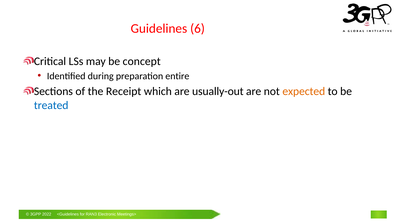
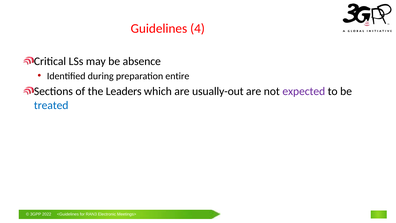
Guidelines 6: 6 -> 4 (198, 28)
concept: concept -> absence (142, 61)
Receipt: Receipt -> Leaders (124, 91)
expected colour: orange -> purple (304, 91)
